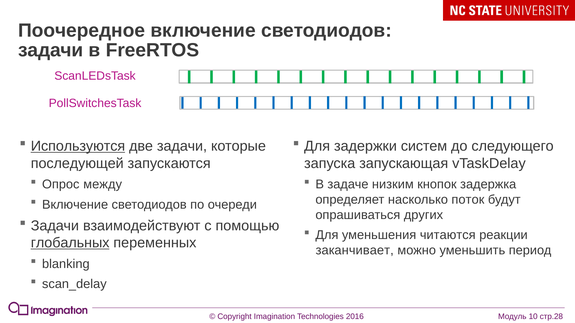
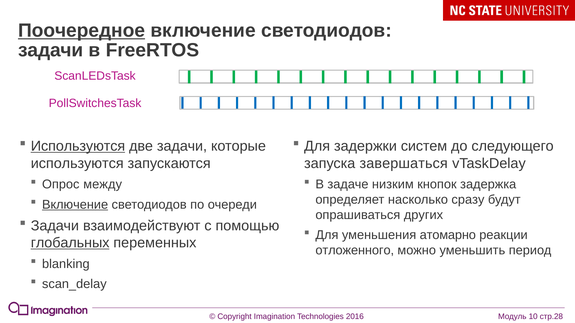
Поочередное underline: none -> present (82, 31)
последующей: последующей -> используются (77, 164)
запускающая: запускающая -> завершаться (404, 164)
поток: поток -> сразу (468, 200)
Включение underline: none -> present (75, 205)
читаются: читаются -> атомарно (448, 235)
заканчивает: заканчивает -> отложенного (355, 251)
